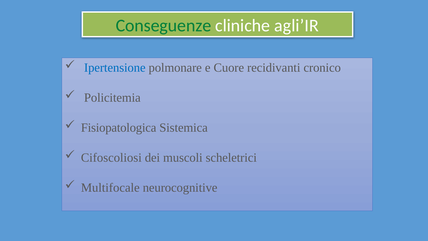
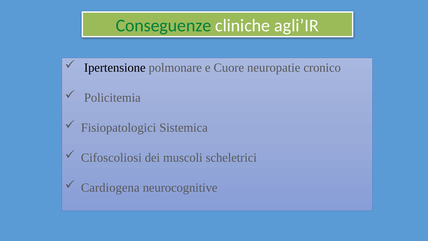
Ipertensione colour: blue -> black (115, 68)
recidivanti: recidivanti -> neuropatie (274, 68)
Fisiopatologica: Fisiopatologica -> Fisiopatologici (119, 128)
Multifocale: Multifocale -> Cardiogena (110, 188)
